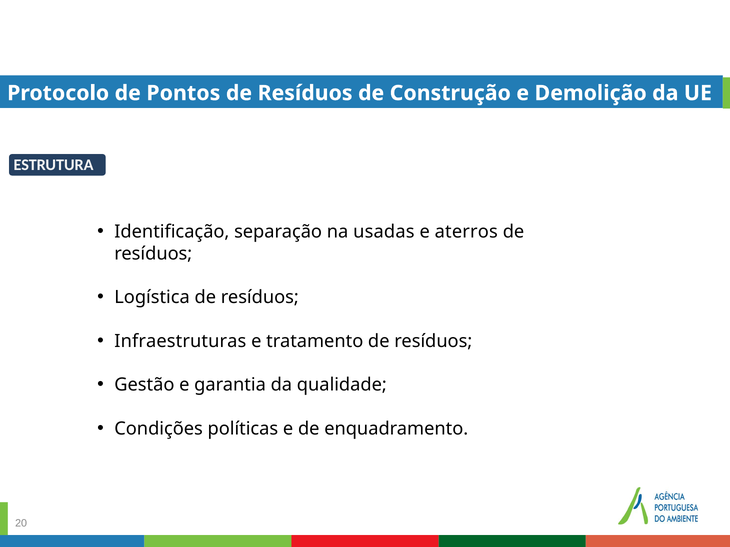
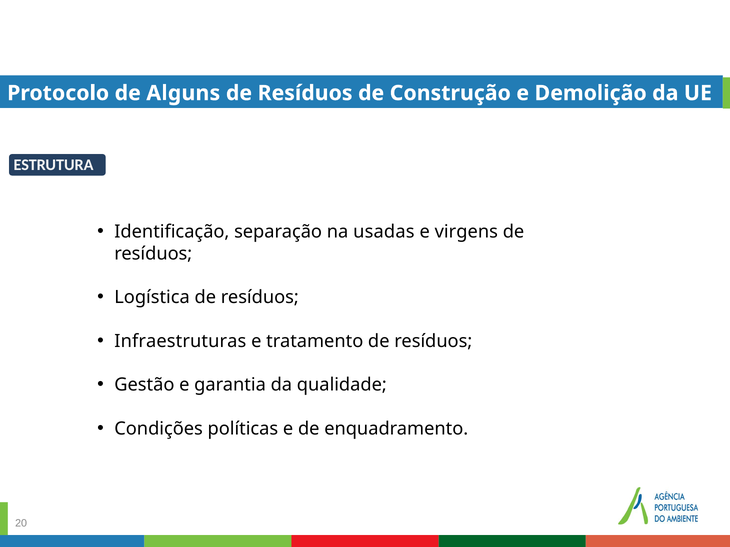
Pontos: Pontos -> Alguns (183, 93)
aterros: aterros -> virgens (466, 232)
